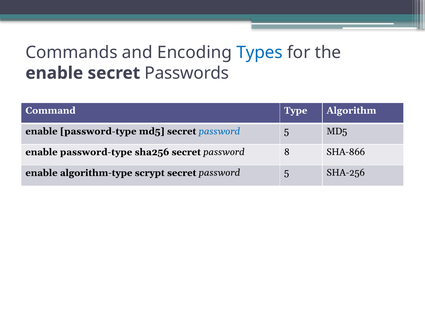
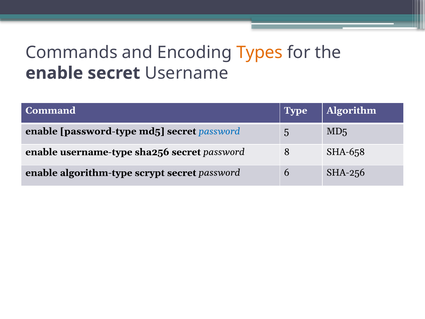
Types colour: blue -> orange (260, 52)
Passwords: Passwords -> Username (187, 73)
password-type: password-type -> username-type (96, 152)
SHA-866: SHA-866 -> SHA-658 (346, 152)
scrypt secret password 5: 5 -> 6 (287, 173)
